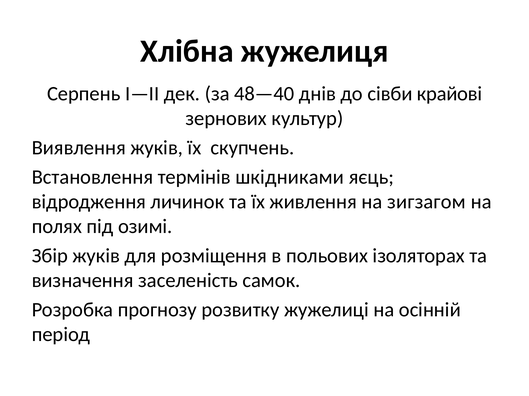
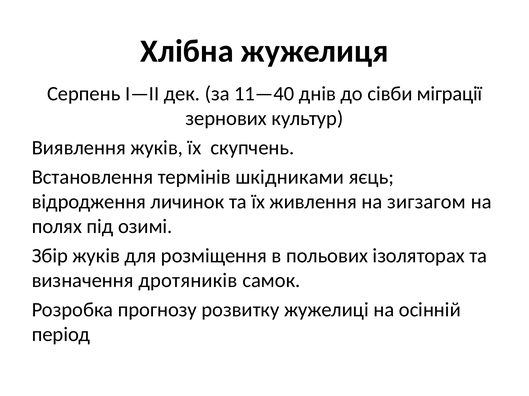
48—40: 48—40 -> 11—40 (264, 94)
крайові: крайові -> міграції (450, 94)
заселеність: заселеність -> дротяників (188, 281)
